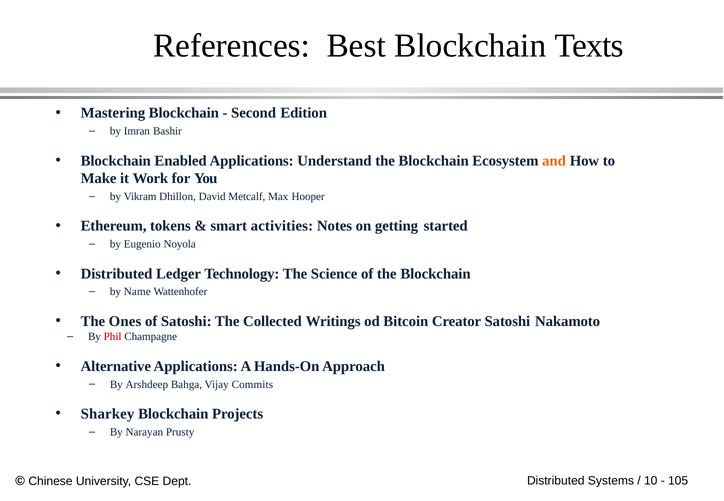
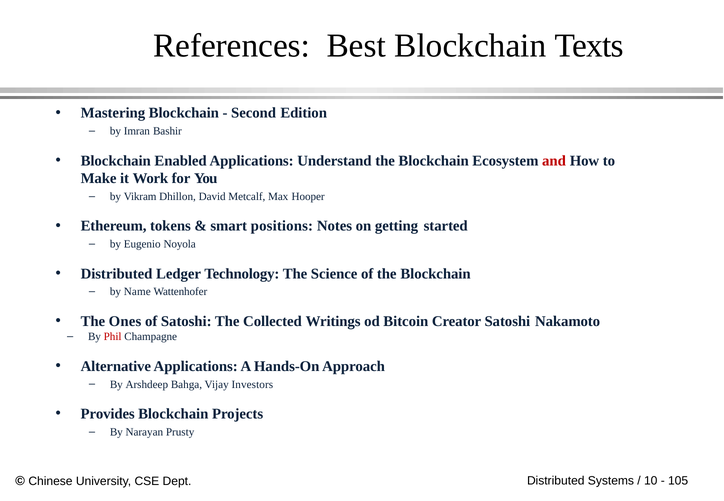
and colour: orange -> red (554, 161)
activities: activities -> positions (282, 226)
Commits: Commits -> Investors (252, 385)
Sharkey: Sharkey -> Provides (108, 414)
